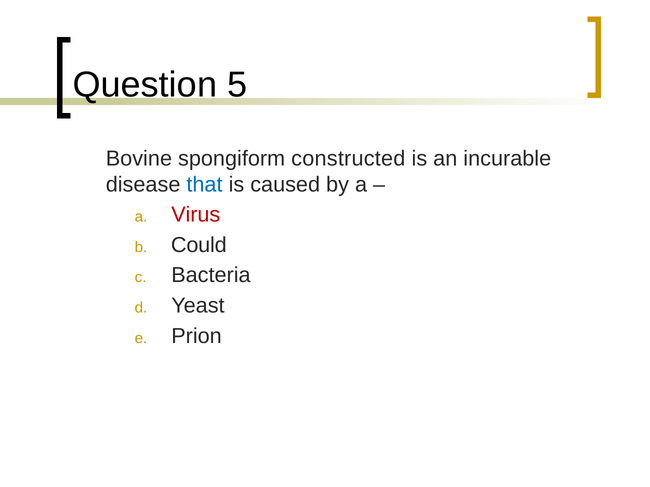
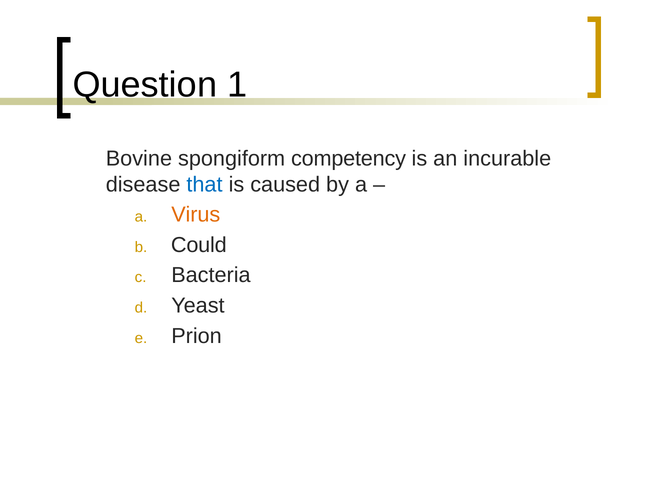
5: 5 -> 1 (237, 85)
constructed: constructed -> competency (349, 159)
Virus colour: red -> orange (196, 215)
